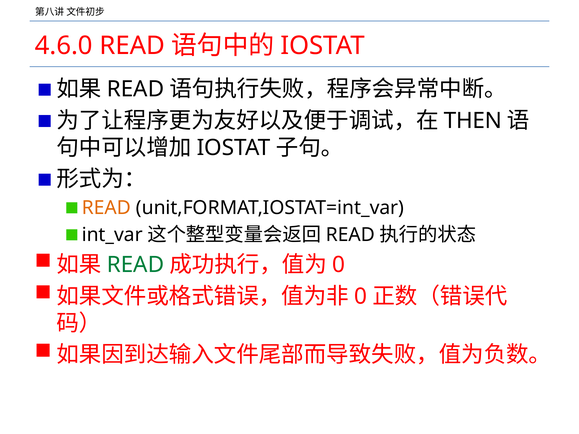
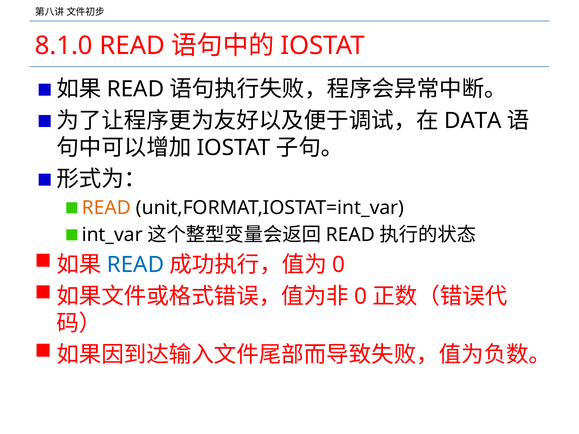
4.6.0: 4.6.0 -> 8.1.0 (64, 46)
THEN: THEN -> DATA (473, 121)
READ colour: green -> blue (135, 265)
